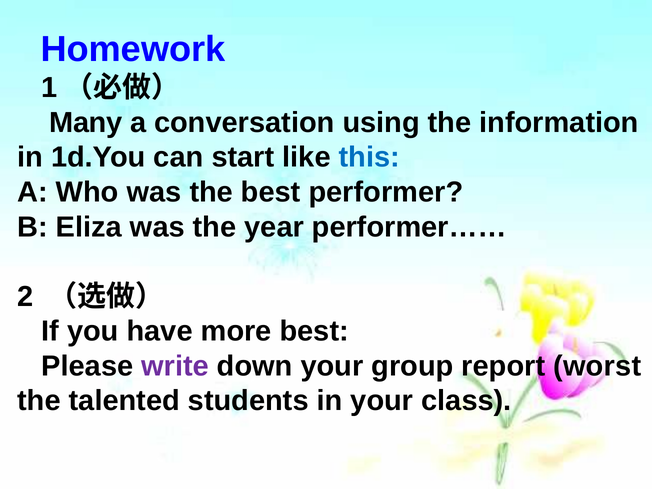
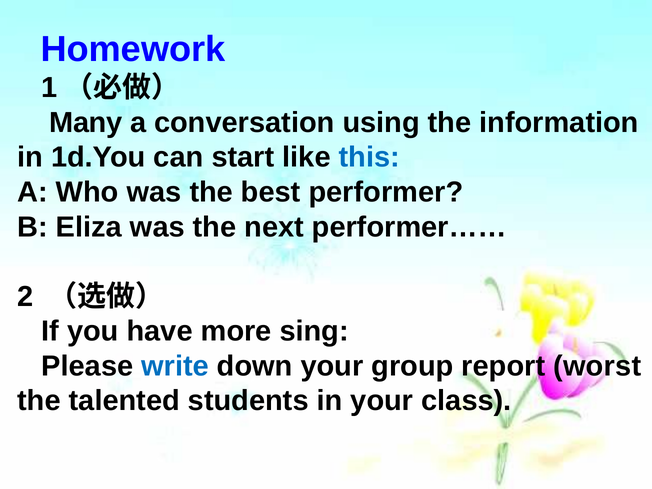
year: year -> next (274, 227)
more best: best -> sing (314, 331)
write colour: purple -> blue (175, 366)
